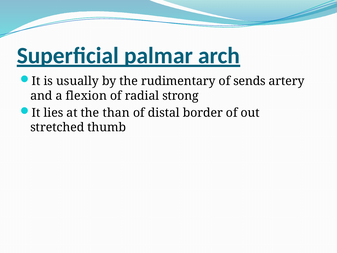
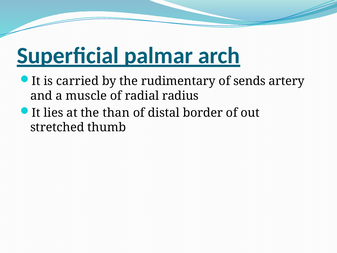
usually: usually -> carried (77, 81)
flexion: flexion -> muscle (86, 96)
strong: strong -> radius (180, 96)
